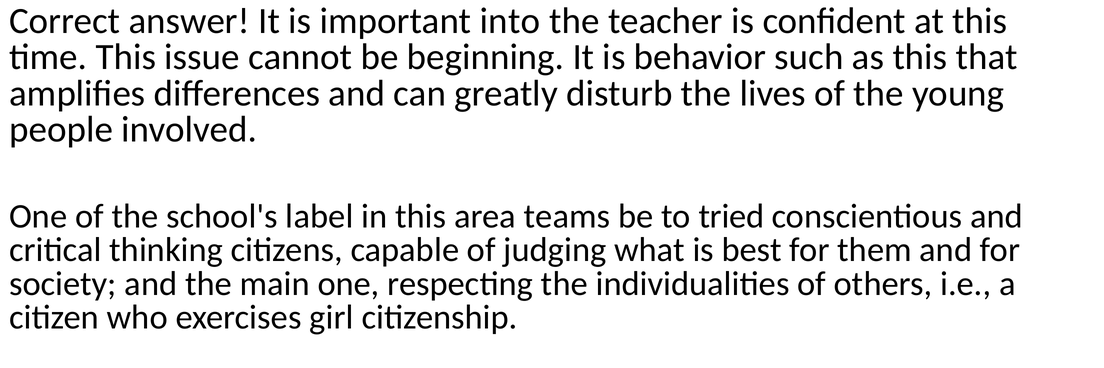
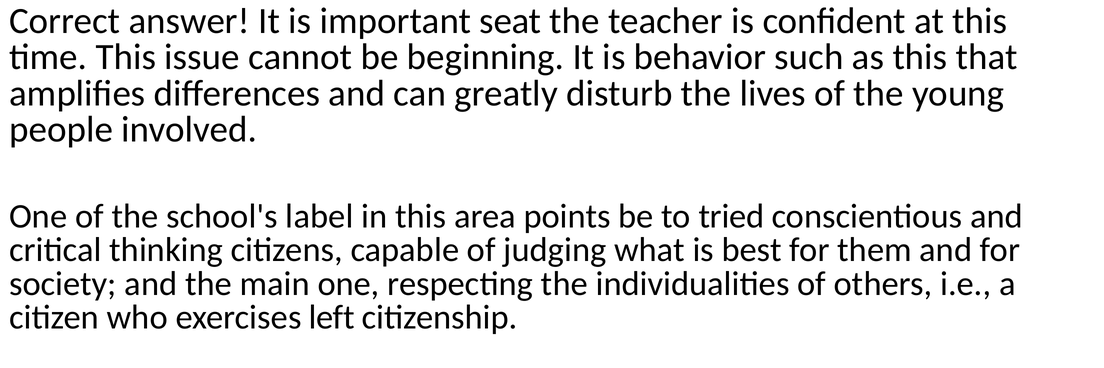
into: into -> seat (510, 21)
teams: teams -> points (567, 216)
girl: girl -> left (332, 317)
